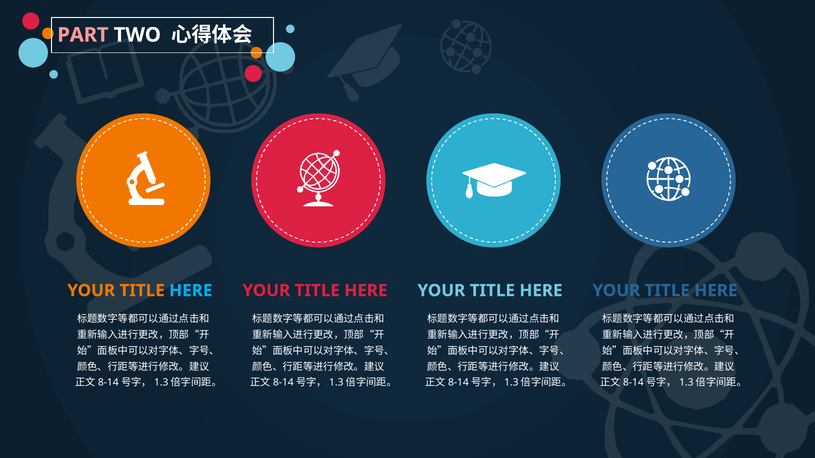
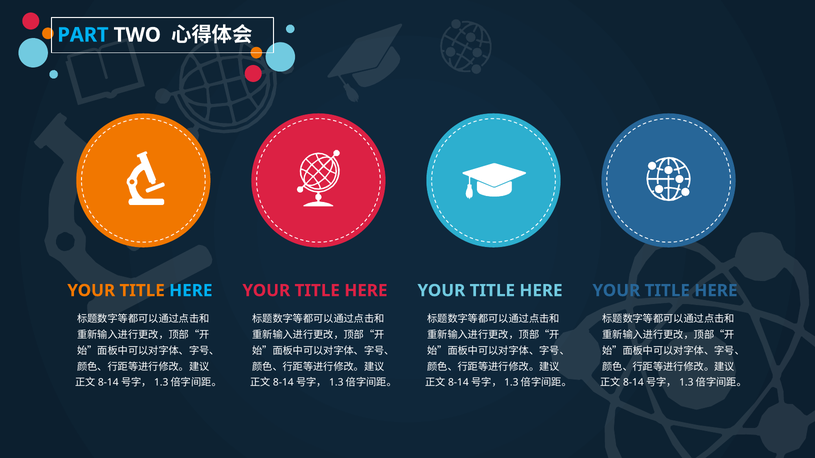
PART colour: pink -> light blue (83, 35)
